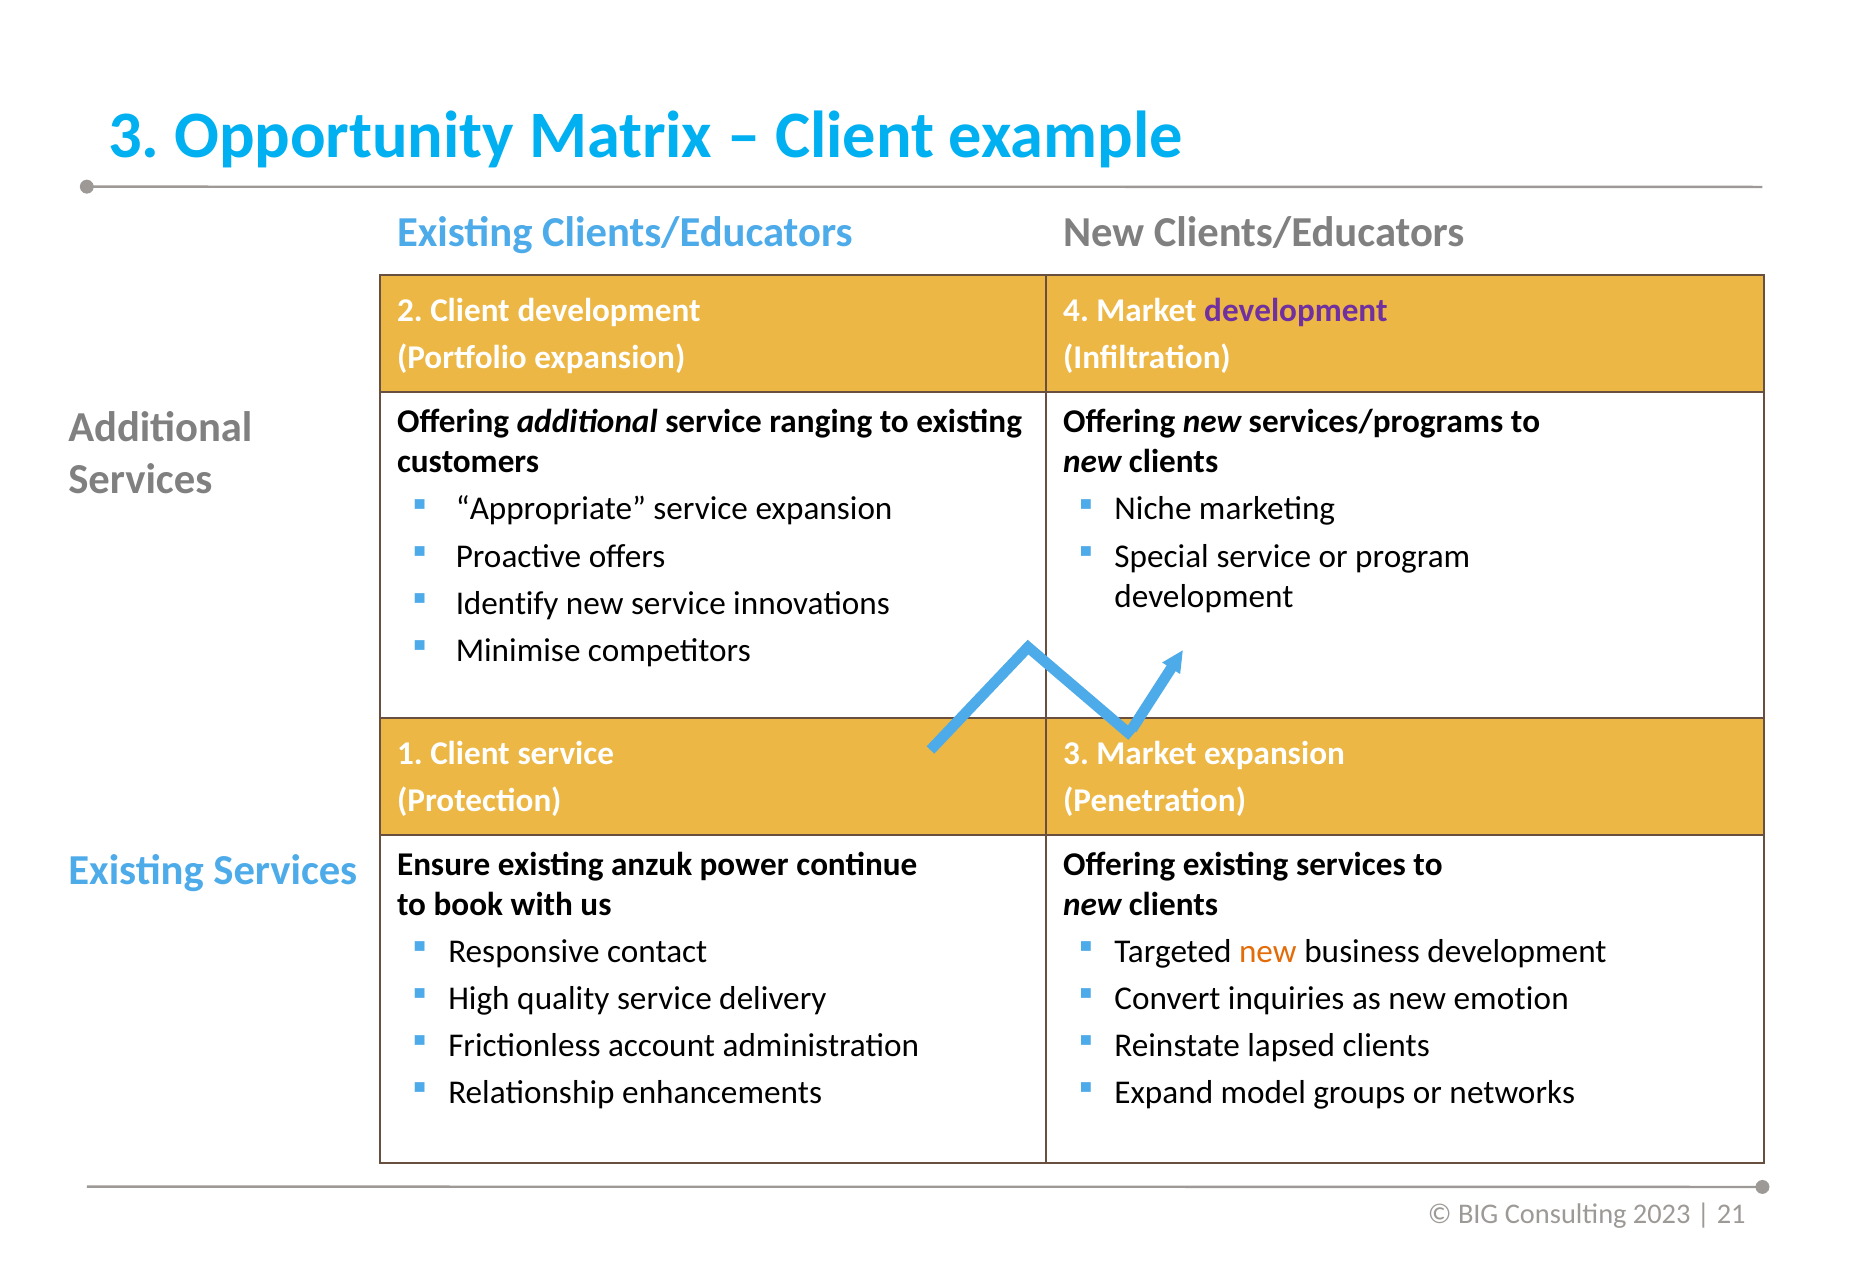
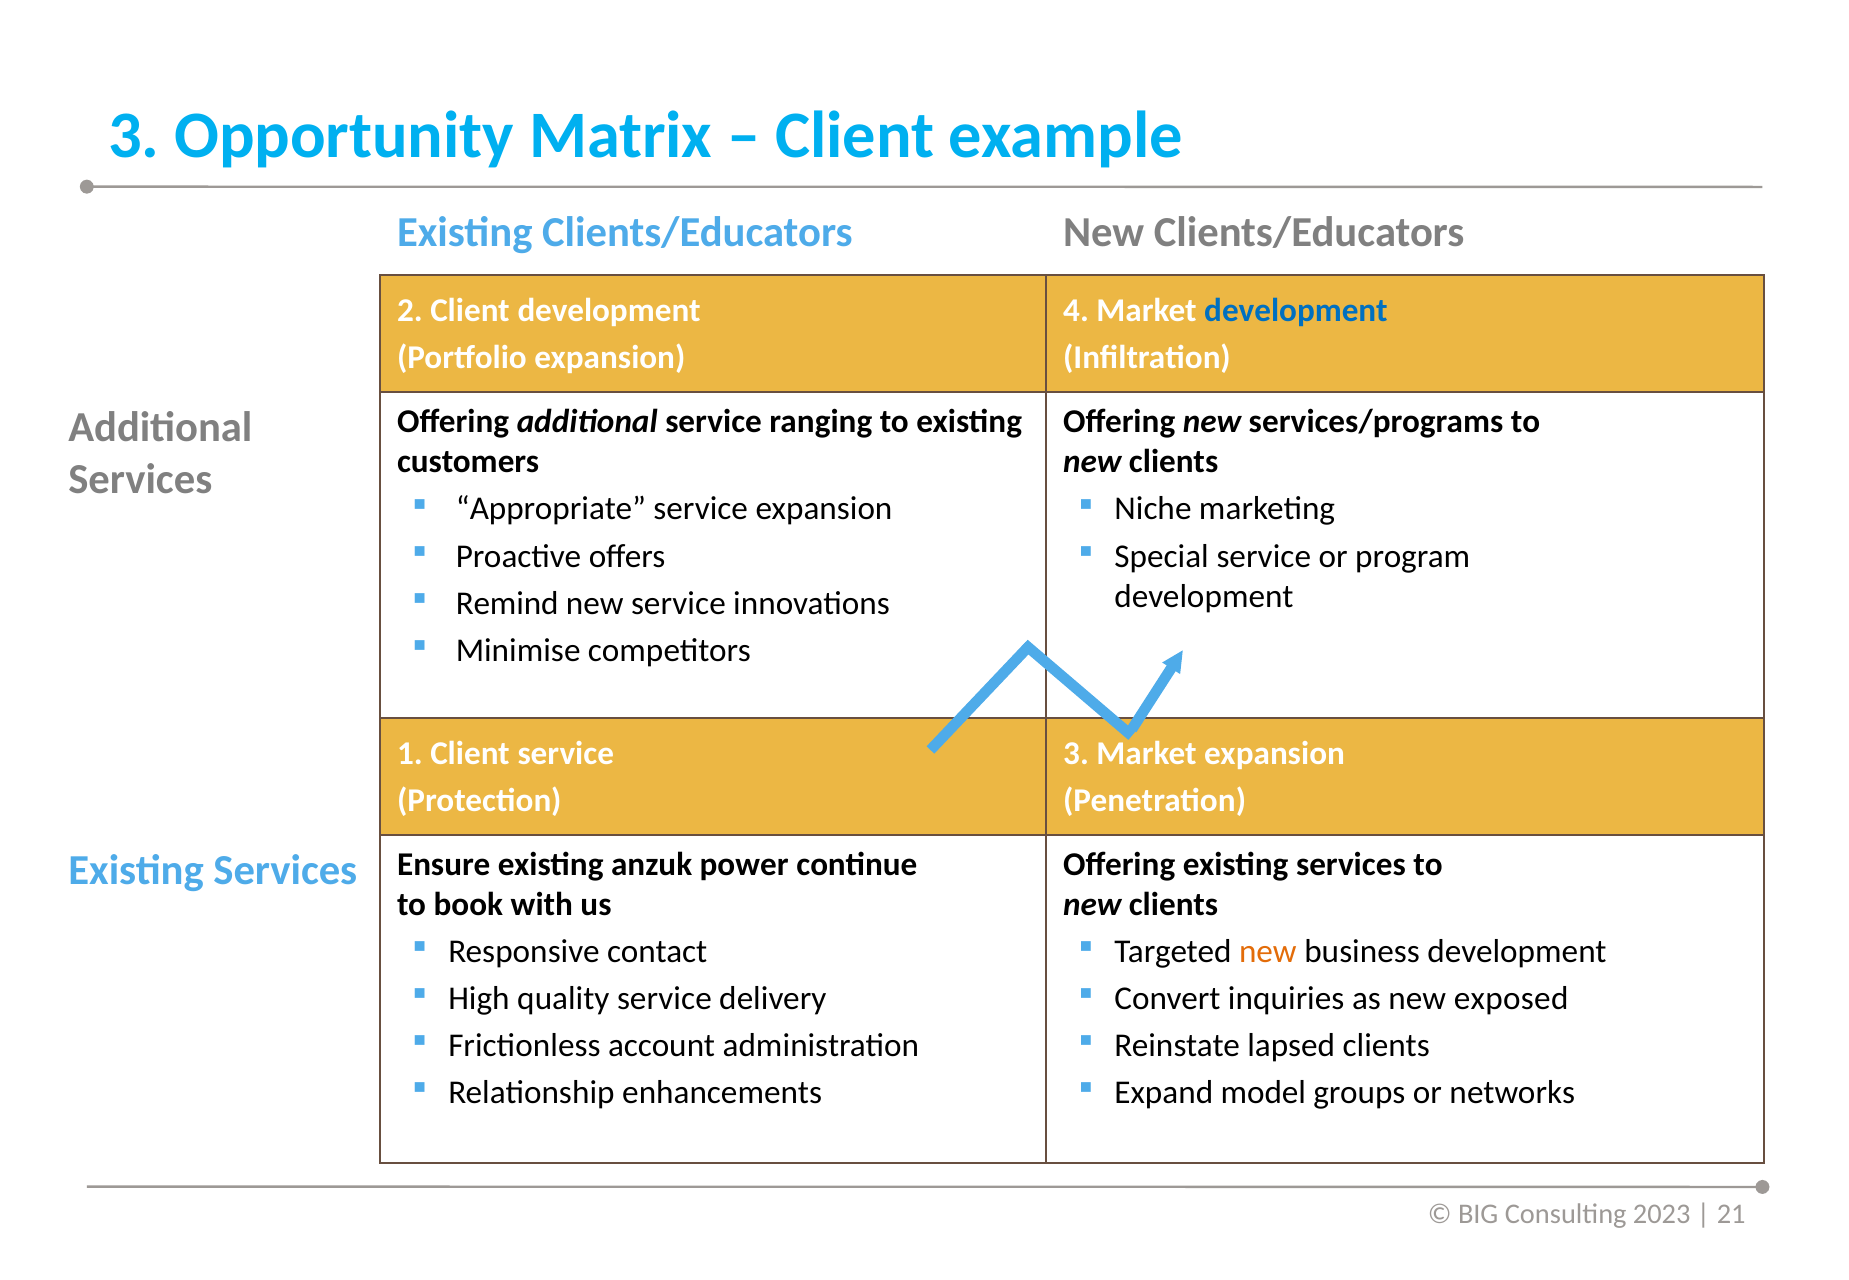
development colour: purple -> blue (1296, 311)
Identify: Identify -> Remind (507, 603)
emotion: emotion -> exposed (1511, 999)
